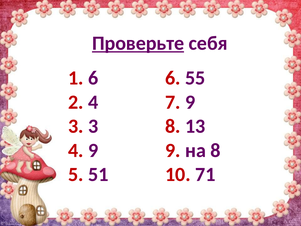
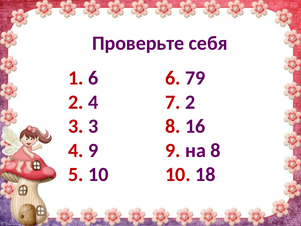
Проверьте underline: present -> none (138, 43)
55: 55 -> 79 (195, 78)
7 9: 9 -> 2 (190, 102)
13: 13 -> 16 (195, 126)
5 51: 51 -> 10 (98, 174)
71: 71 -> 18 (205, 174)
